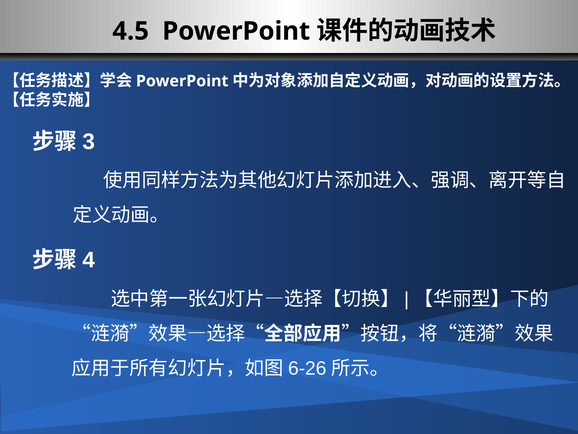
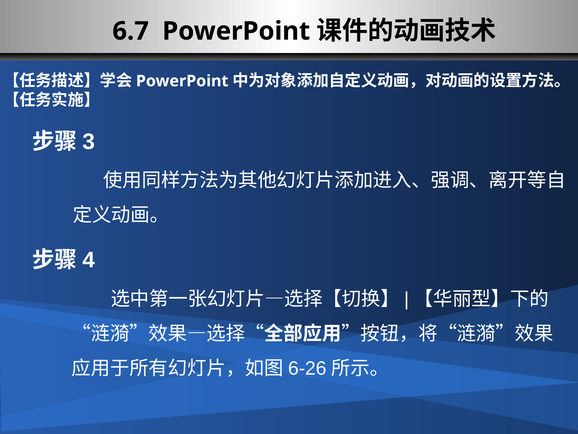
4.5: 4.5 -> 6.7 (131, 31)
